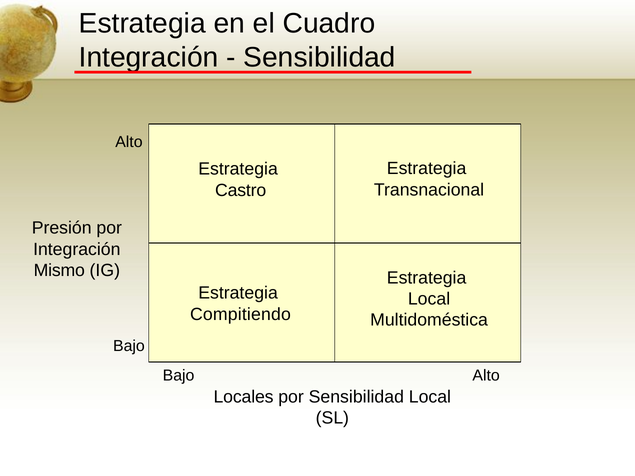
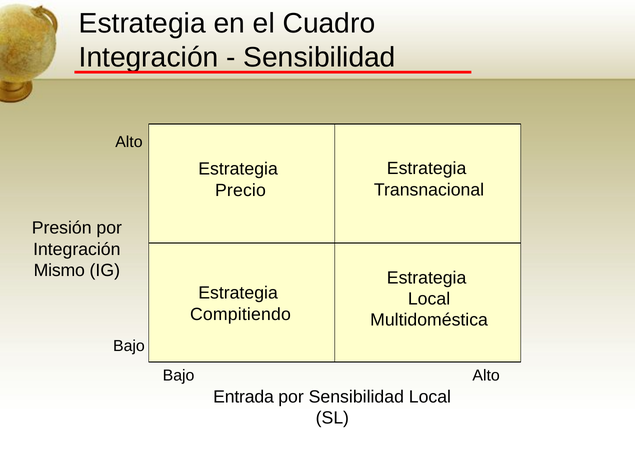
Castro: Castro -> Precio (240, 190)
Locales: Locales -> Entrada (244, 397)
